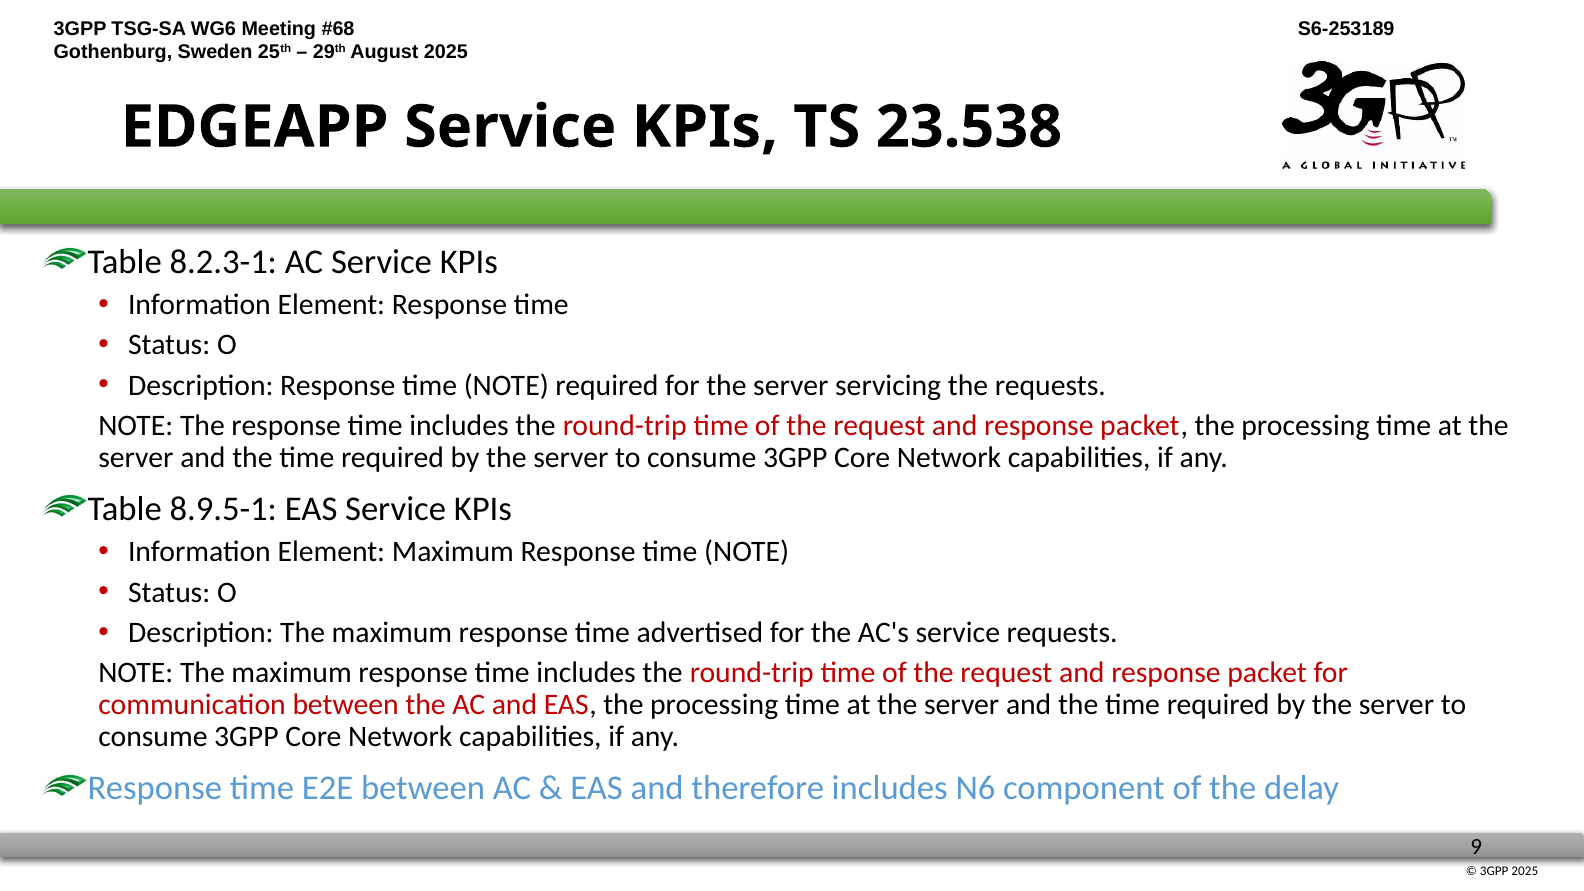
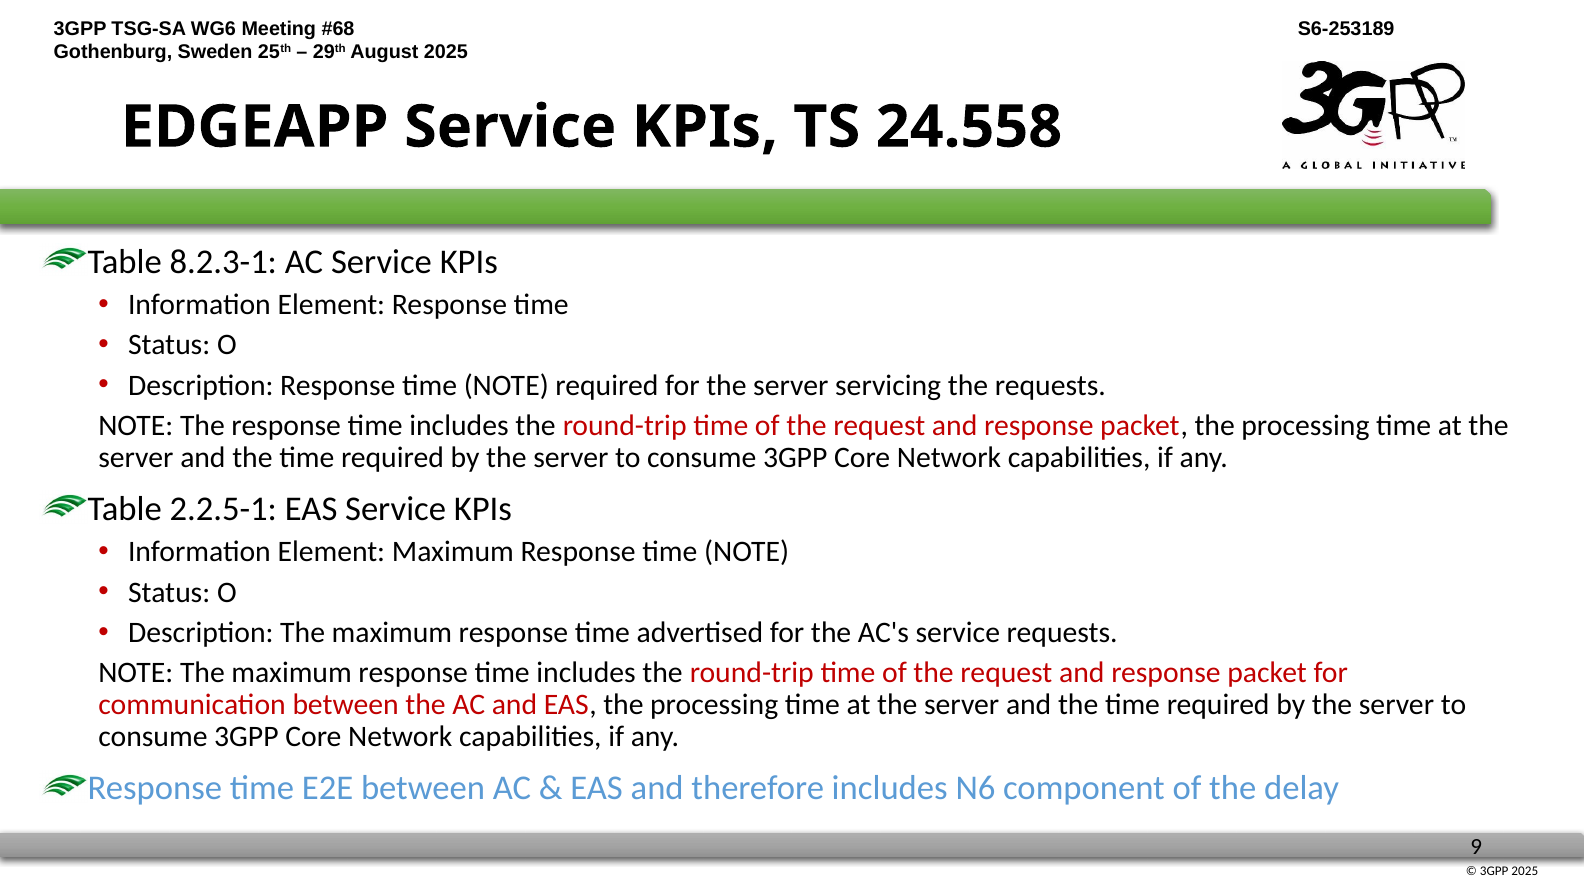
23.538: 23.538 -> 24.558 (969, 127)
8.9.5-1: 8.9.5-1 -> 2.2.5-1 (223, 509)
